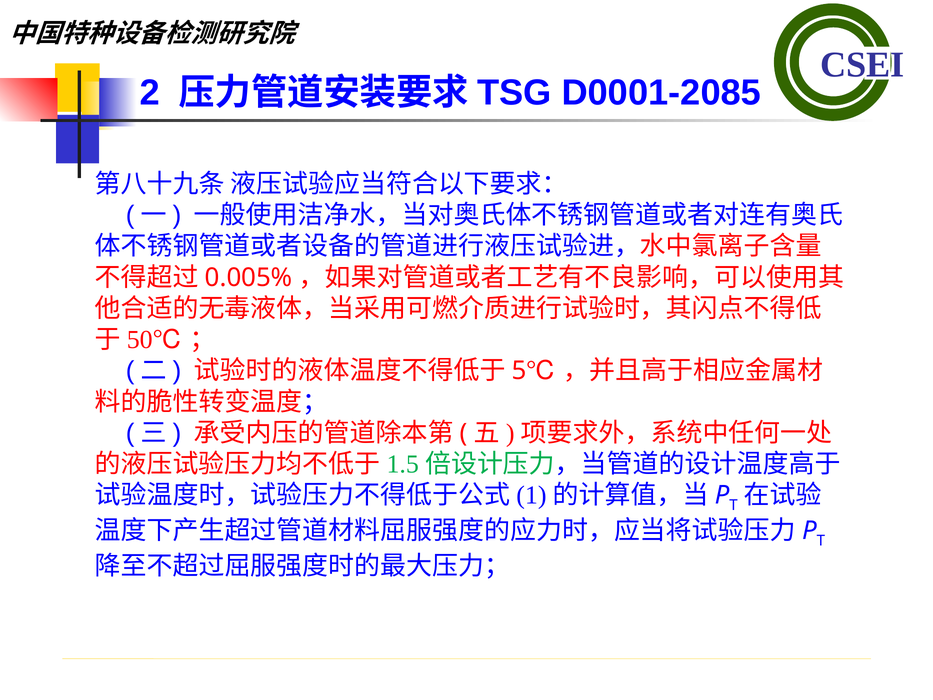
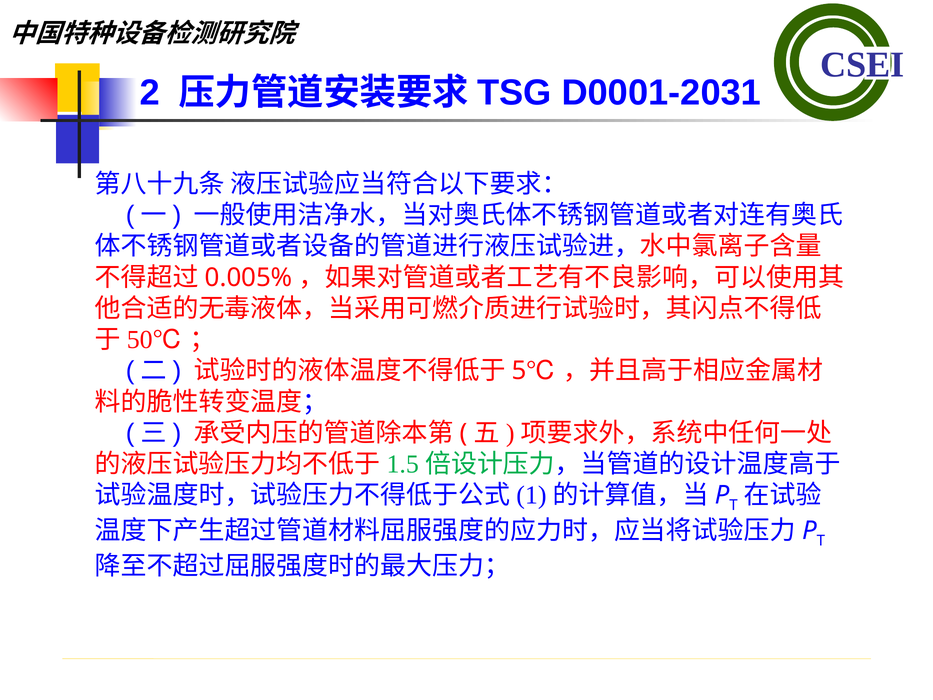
D0001-2085: D0001-2085 -> D0001-2031 (661, 93)
